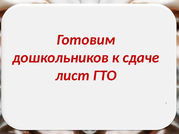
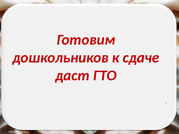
лист: лист -> даст (72, 76)
